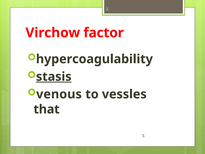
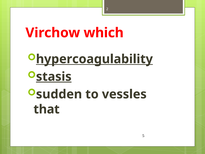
factor: factor -> which (104, 33)
hypercoagulability underline: none -> present (94, 59)
venous: venous -> sudden (59, 94)
